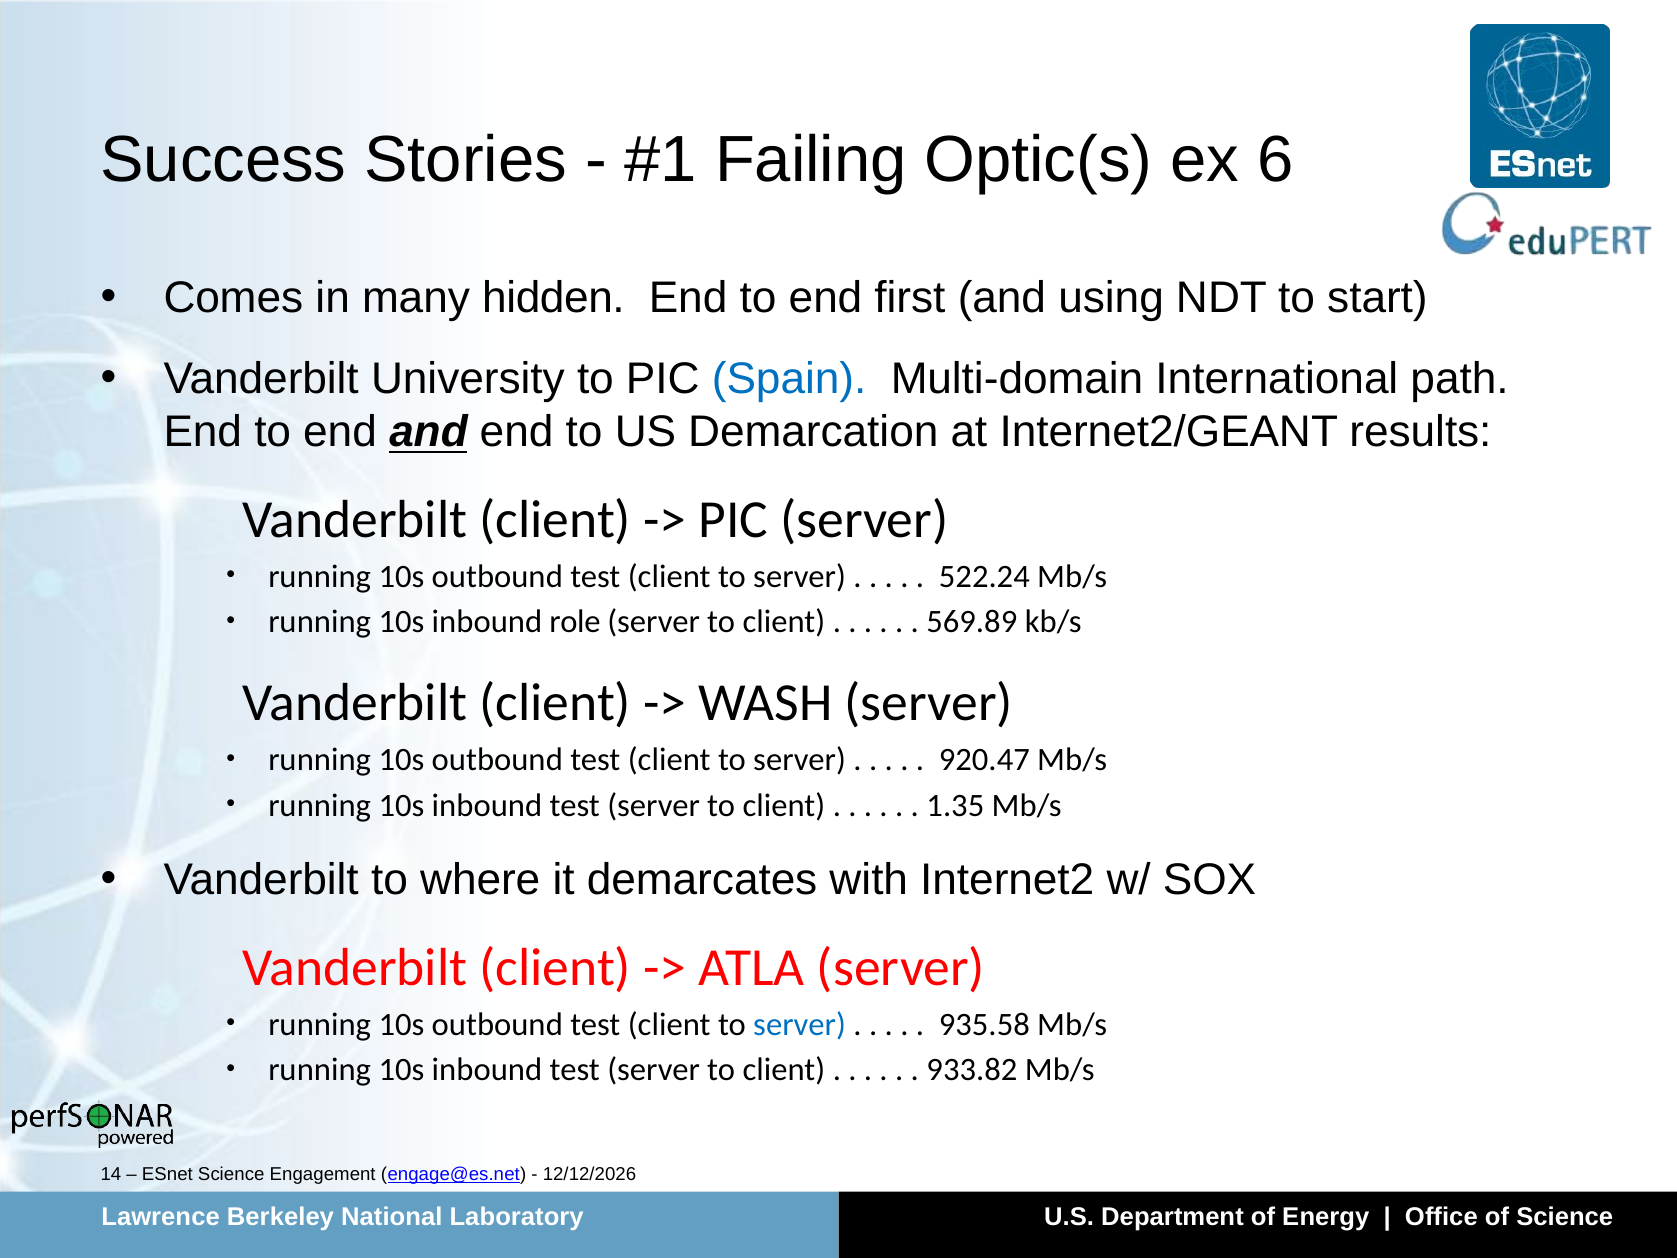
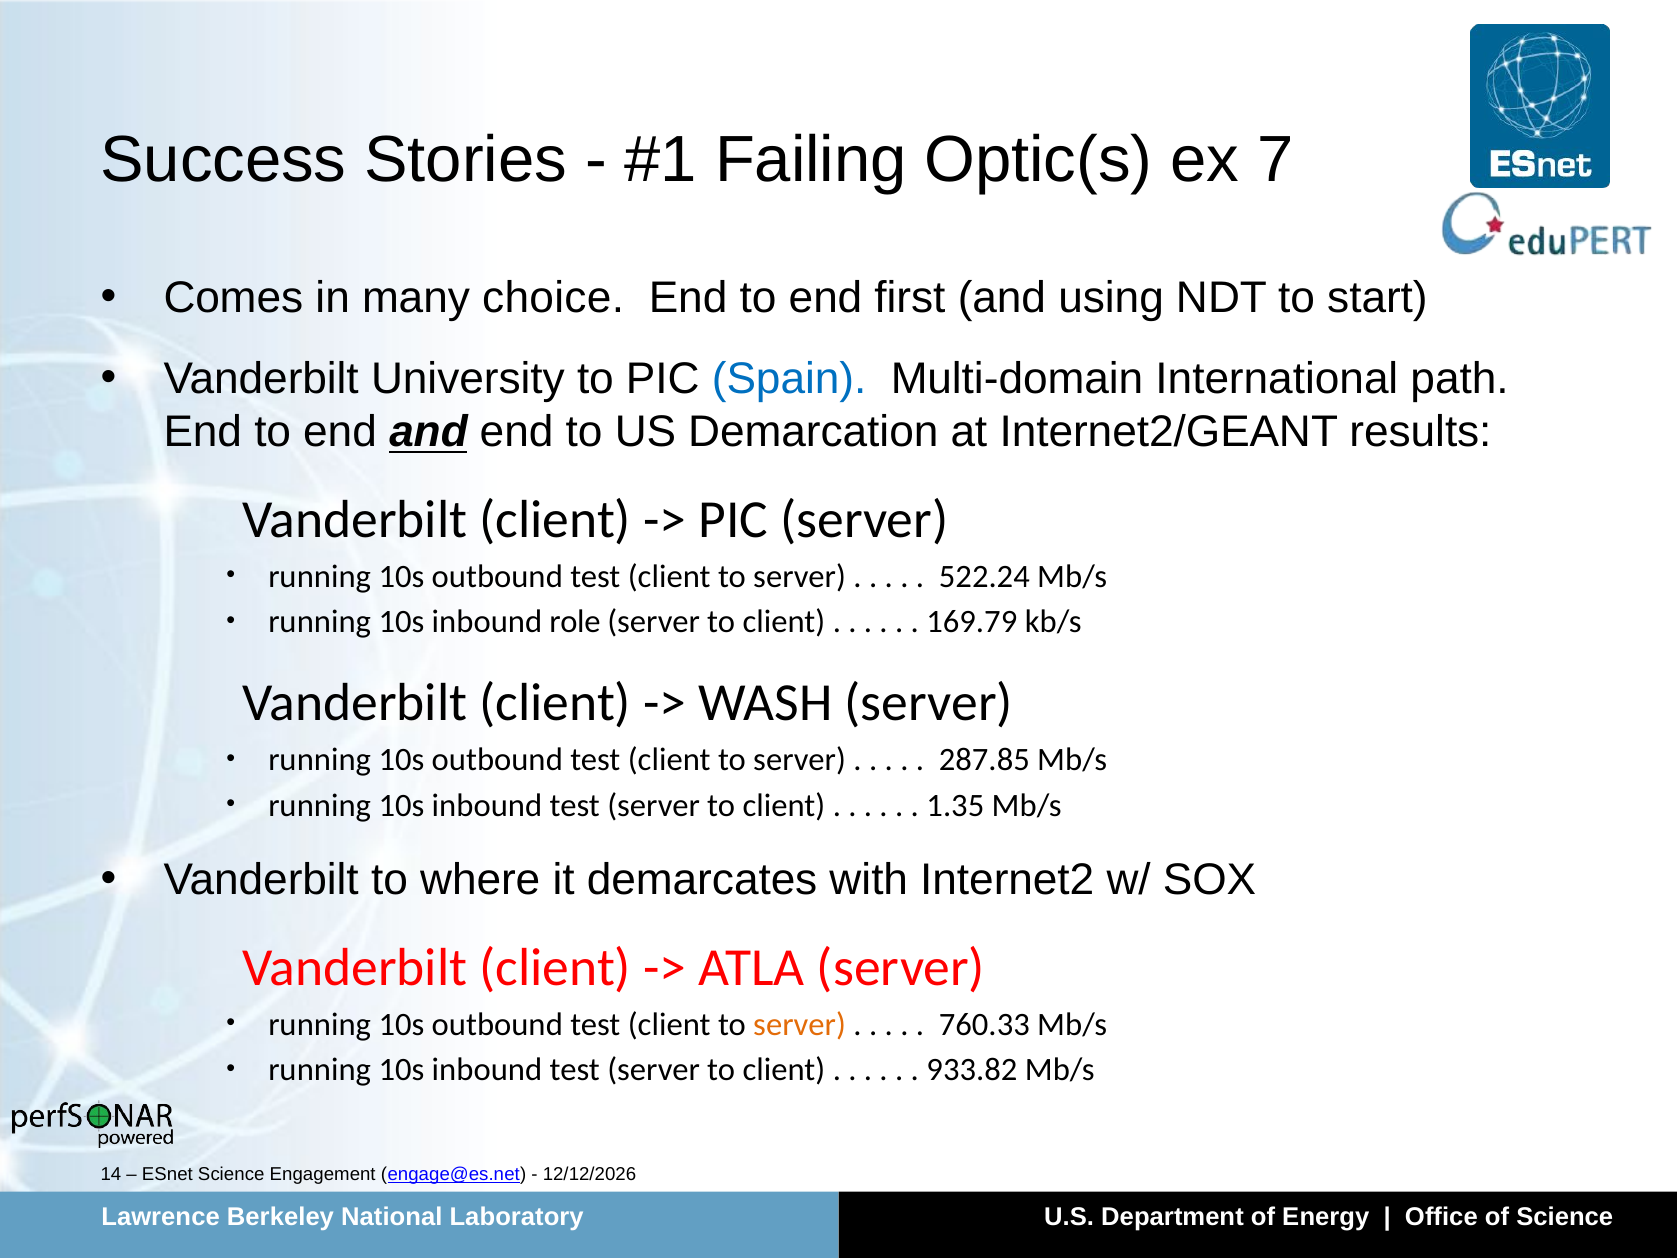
6: 6 -> 7 (1275, 160)
hidden: hidden -> choice (553, 298)
569.89: 569.89 -> 169.79 (972, 622)
920.47: 920.47 -> 287.85 (984, 760)
server colour: blue -> orange (800, 1024)
935.58: 935.58 -> 760.33 (984, 1024)
